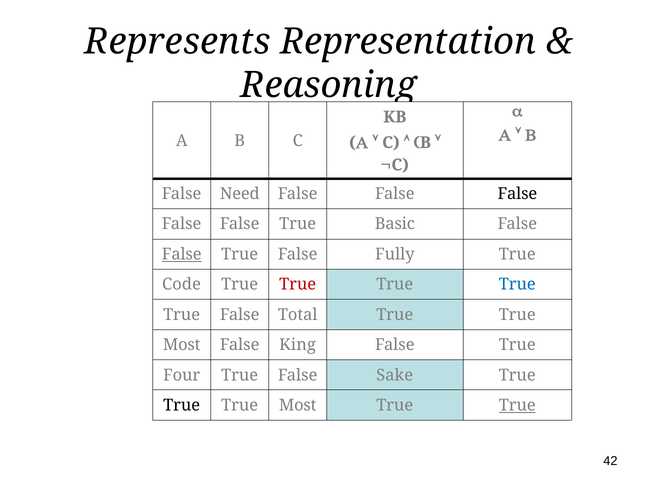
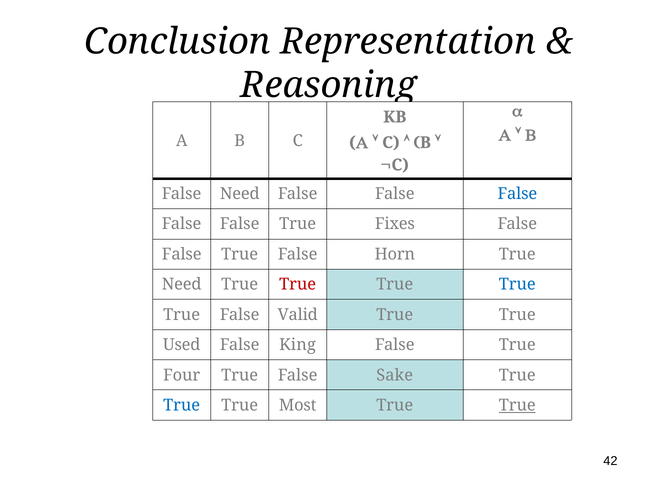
Represents: Represents -> Conclusion (177, 41)
False colour: black -> blue (517, 194)
Basic: Basic -> Fixes (395, 224)
False underline: present -> none (182, 254)
Fully: Fully -> Horn (395, 254)
Code: Code -> Need (182, 284)
Total: Total -> Valid (298, 314)
Most: Most -> Used (182, 345)
True colour: black -> blue (182, 405)
